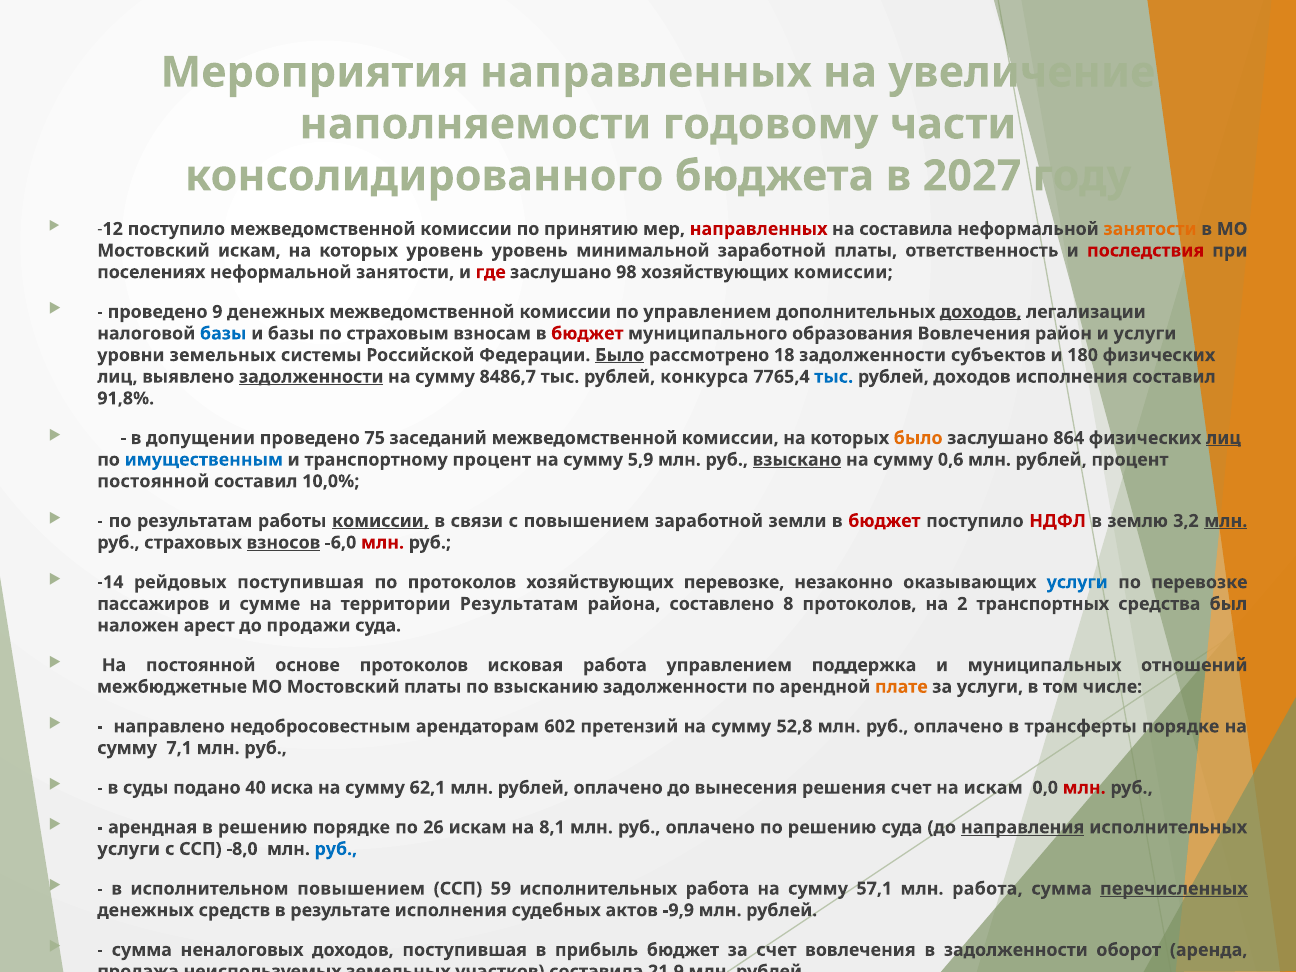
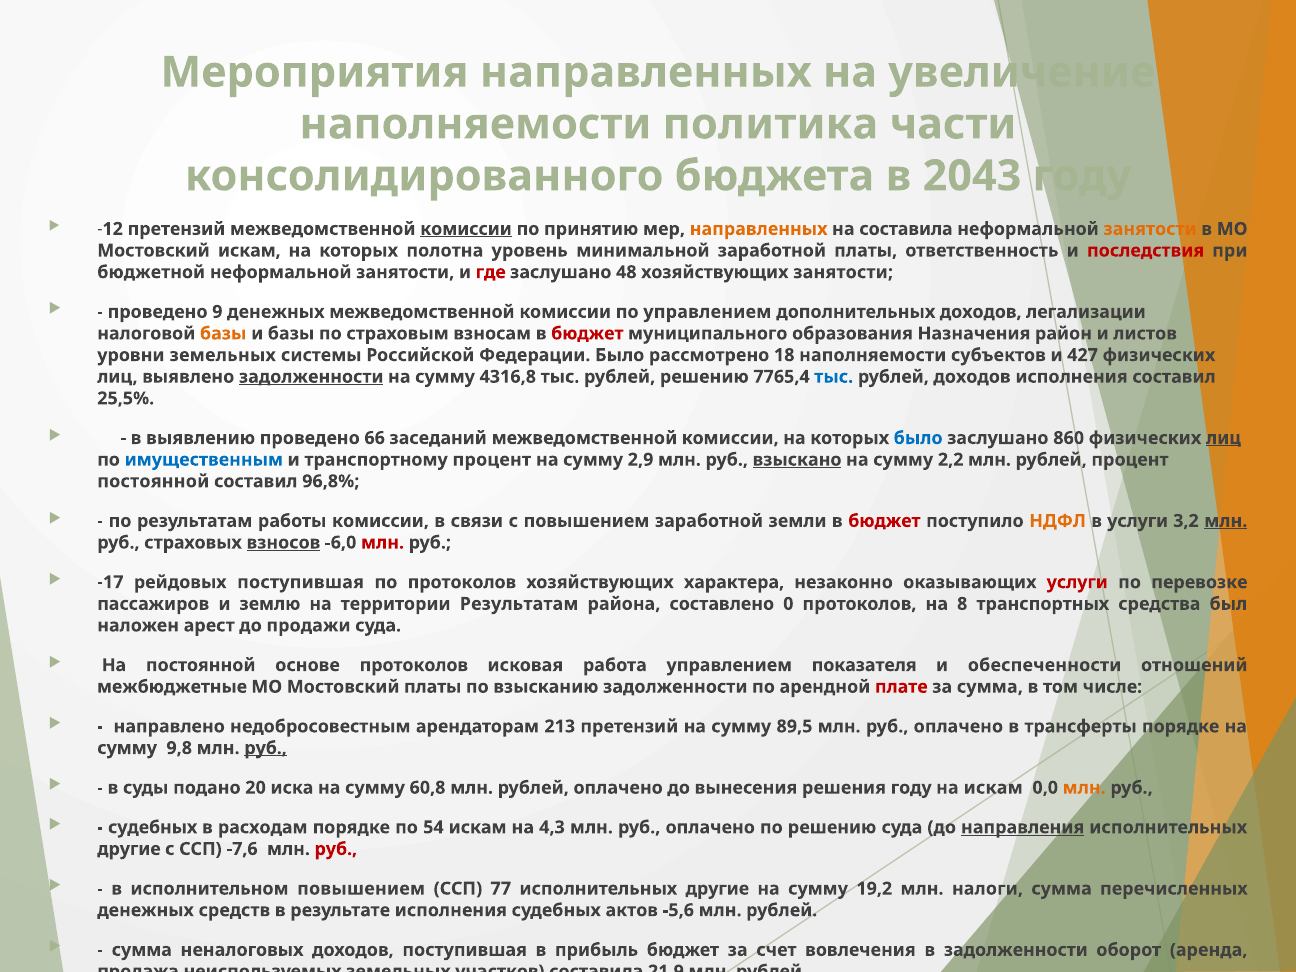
годовому: годовому -> политика (770, 124)
2027: 2027 -> 2043 (972, 176)
-12 поступило: поступило -> претензий (176, 229)
комиссии underline: none -> present (466, 229)
направленных colour: red -> orange (759, 229)
которых уровень: уровень -> полотна (445, 251)
поселениях: поселениях -> бюджетной (151, 272)
98: 98 -> 48 (626, 272)
хозяйствующих комиссии: комиссии -> занятости (843, 272)
доходов underline: present -> none (981, 312)
базы colour: blue -> orange (223, 334)
образования Вовлечения: Вовлечения -> Назначения (974, 334)
и услуги: услуги -> листов (1145, 334)
Было underline: present -> none (620, 355)
18 задолженности: задолженности -> наполняемости (873, 355)
180: 180 -> 427 (1083, 355)
8486,7: 8486,7 -> 4316,8 (508, 377)
рублей конкурса: конкурса -> решению (704, 377)
91,8%: 91,8% -> 25,5% (126, 398)
допущении: допущении -> выявлению (201, 438)
75: 75 -> 66 (375, 438)
было colour: orange -> blue (918, 438)
864: 864 -> 860 (1069, 438)
5,9: 5,9 -> 2,9 (641, 460)
0,6: 0,6 -> 2,2 (951, 460)
10,0%: 10,0% -> 96,8% (331, 481)
комиссии underline: present -> none (380, 521)
НДФЛ colour: red -> orange (1058, 521)
в землю: землю -> услуги (1138, 521)
-14: -14 -> -17 (110, 582)
хозяйствующих перевозке: перевозке -> характера (734, 582)
услуги colour: blue -> red (1077, 582)
сумме: сумме -> землю (270, 604)
8: 8 -> 0 (788, 604)
2: 2 -> 8 (962, 604)
поддержка: поддержка -> показателя (864, 665)
муниципальных: муниципальных -> обеспеченности (1045, 665)
плате colour: orange -> red (901, 687)
за услуги: услуги -> сумма (990, 687)
602: 602 -> 213 (560, 726)
52,8: 52,8 -> 89,5 (794, 726)
7,1: 7,1 -> 9,8 (179, 748)
руб underline: none -> present (266, 748)
40: 40 -> 20 (256, 788)
62,1: 62,1 -> 60,8 (427, 788)
решения счет: счет -> году (911, 788)
млн colour: red -> orange (1084, 788)
арендная: арендная -> судебных (153, 827)
в решению: решению -> расходам (263, 827)
26: 26 -> 54 (433, 827)
8,1: 8,1 -> 4,3 (552, 827)
услуги: услуги -> другие (129, 849)
-8,0: -8,0 -> -7,6 (242, 849)
руб colour: blue -> red (336, 849)
59: 59 -> 77 (501, 889)
работа: работа -> другие (717, 889)
57,1: 57,1 -> 19,2 (874, 889)
млн работа: работа -> налоги (987, 889)
перечисленных underline: present -> none (1174, 889)
-9,9: -9,9 -> -5,6 (678, 910)
